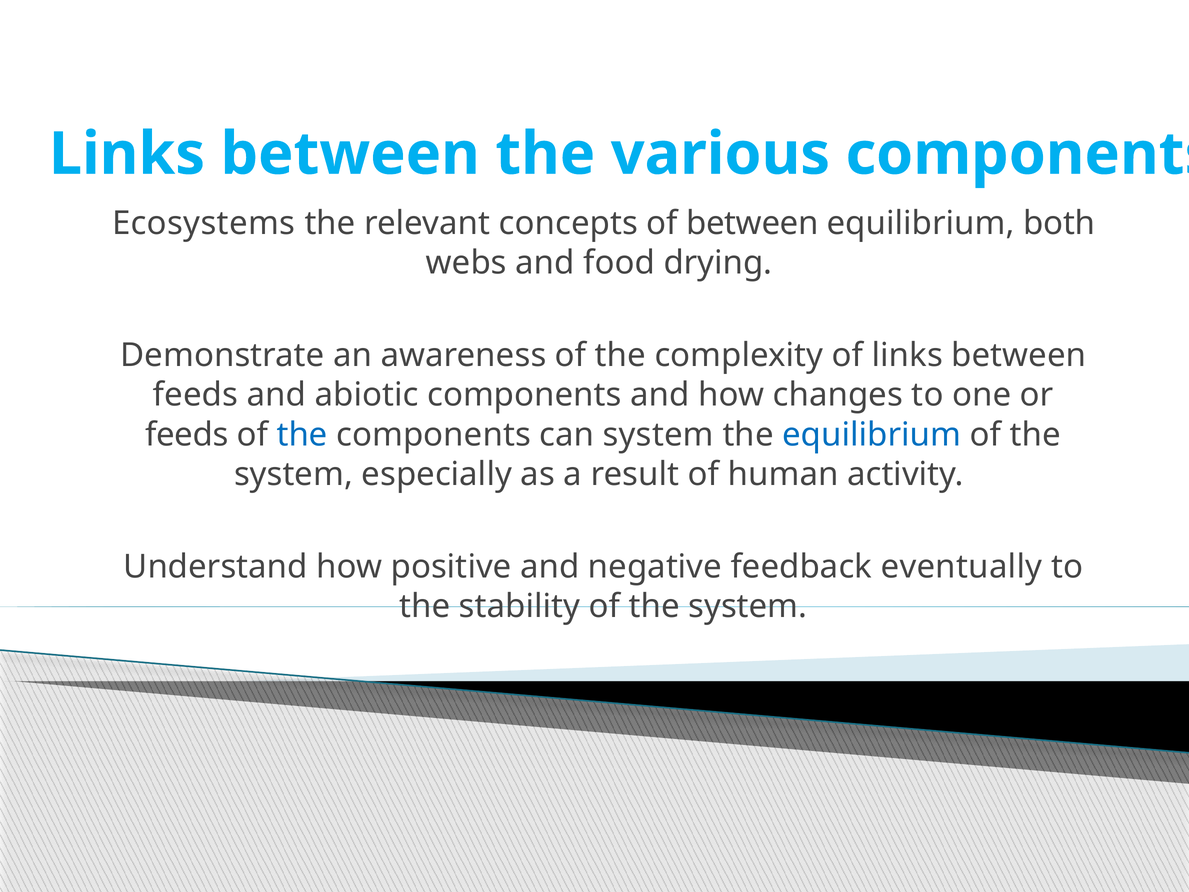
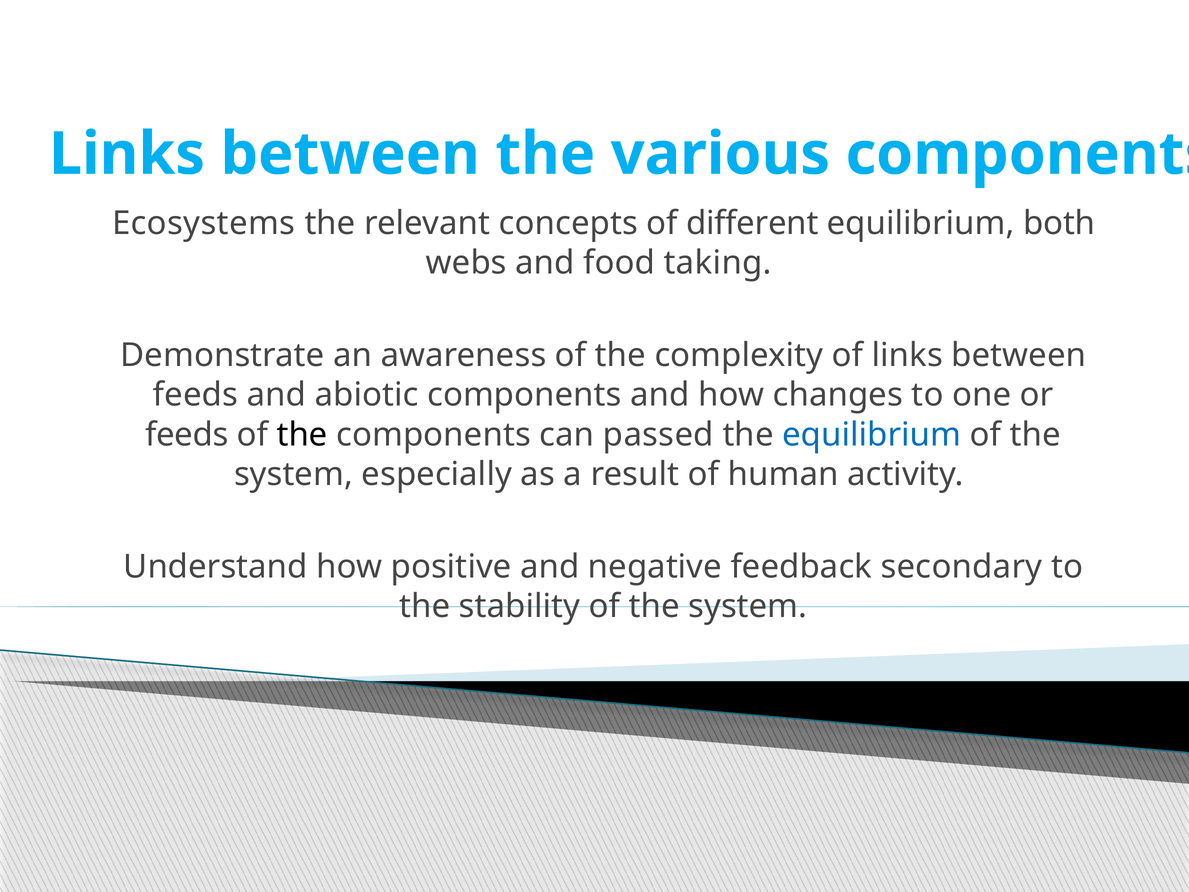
of between: between -> different (752, 223)
drying: drying -> taking (718, 263)
the colour: blue -> black (302, 435)
can system: system -> passed (658, 435)
eventually: eventually -> secondary (961, 567)
